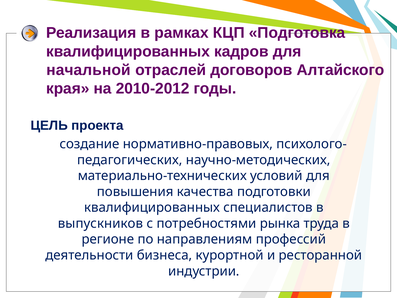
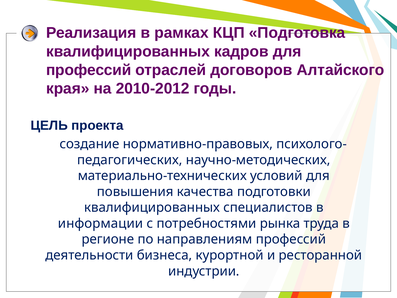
начальной: начальной -> профессий (89, 70)
выпускников: выпускников -> информации (101, 223)
